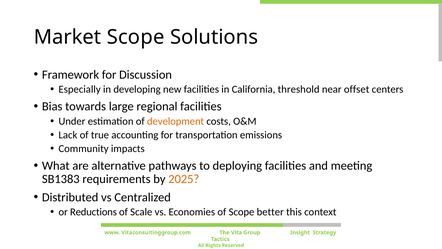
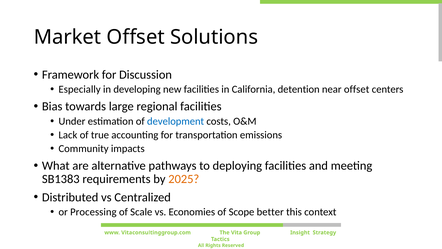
Market Scope: Scope -> Offset (136, 37)
threshold: threshold -> detention (299, 89)
development colour: orange -> blue (176, 121)
Reductions: Reductions -> Processing (93, 212)
